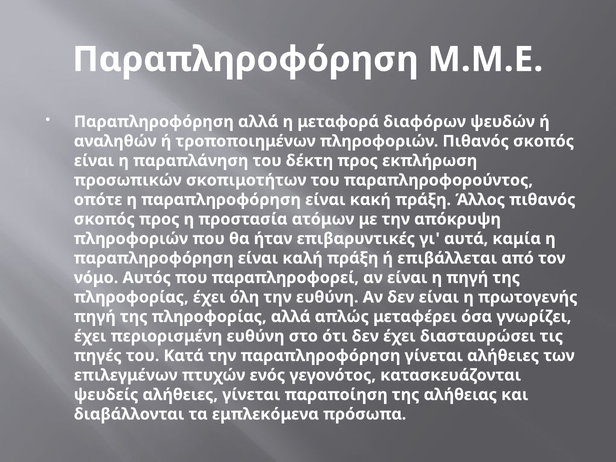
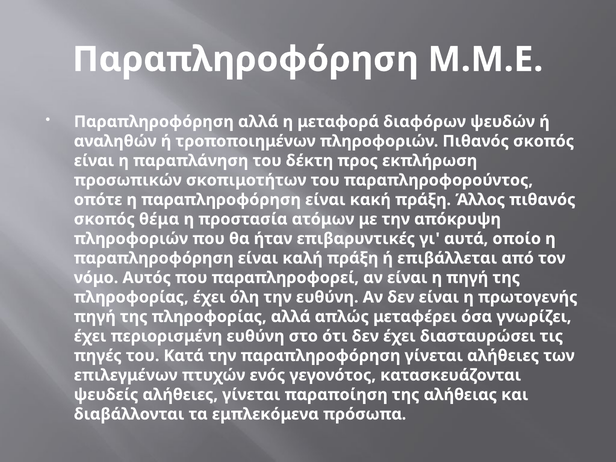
σκοπός προς: προς -> θέμα (159, 219)
καμία: καμία -> οποίο (517, 239)
